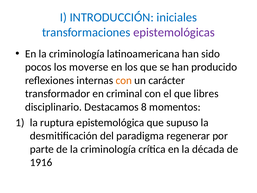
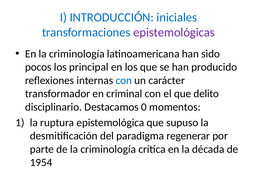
moverse: moverse -> principal (89, 67)
con colour: orange -> blue (124, 80)
libres: libres -> delito (206, 94)
8: 8 -> 0 (144, 107)
1916: 1916 -> 1954 (41, 162)
